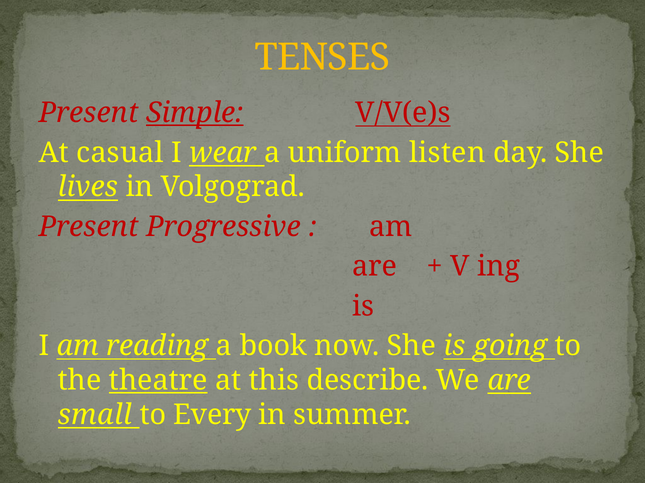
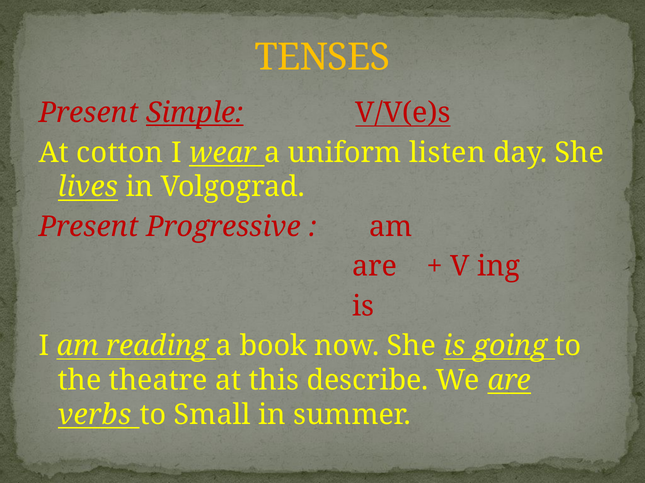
casual: casual -> cotton (120, 153)
theatre underline: present -> none (158, 381)
small: small -> verbs (95, 415)
Every: Every -> Small (212, 415)
